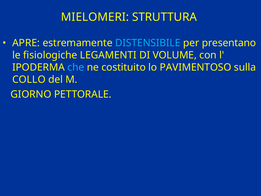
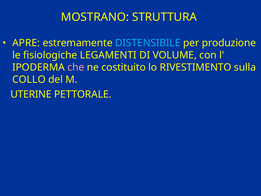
MIELOMERI: MIELOMERI -> MOSTRANO (95, 17)
presentano: presentano -> produzione (229, 43)
che colour: light blue -> pink (76, 67)
PAVIMENTOSO: PAVIMENTOSO -> RIVESTIMENTO (196, 67)
GIORNO: GIORNO -> UTERINE (31, 94)
